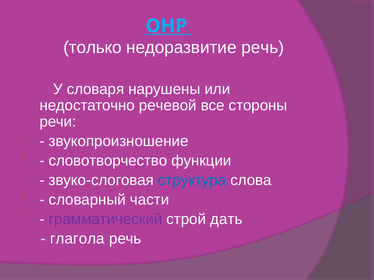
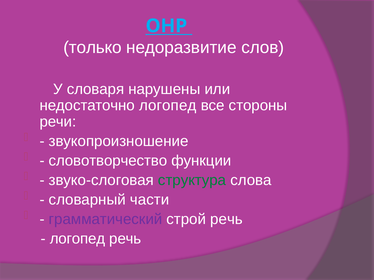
недоразвитие речь: речь -> слов (263, 48)
недостаточно речевой: речевой -> логопед (168, 105)
структура colour: blue -> green (192, 180)
строй дать: дать -> речь (226, 219)
глагола: глагола -> логопед (77, 239)
